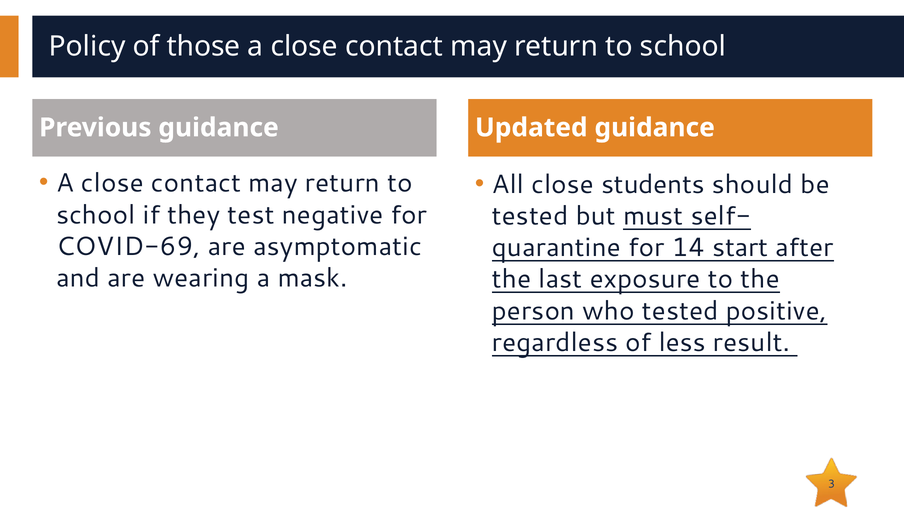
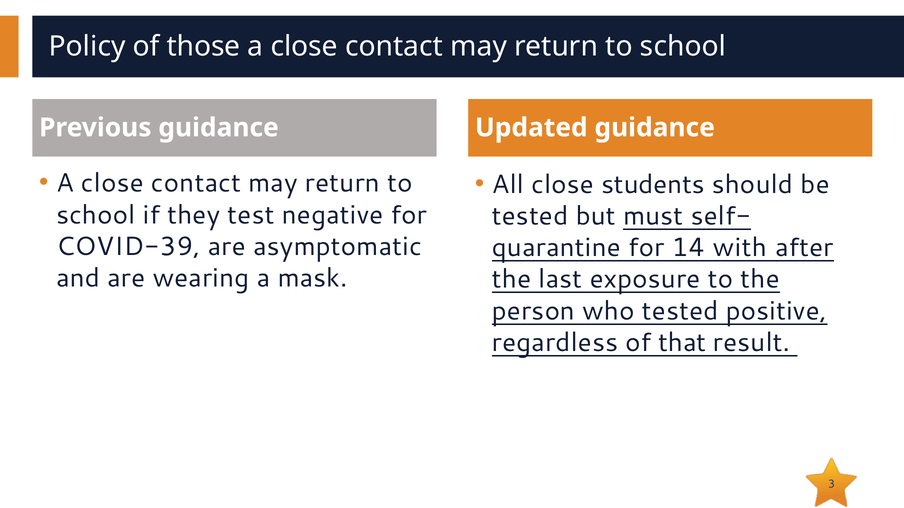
COVID-69: COVID-69 -> COVID-39 (128, 247)
start: start -> with (740, 248)
less: less -> that (682, 343)
